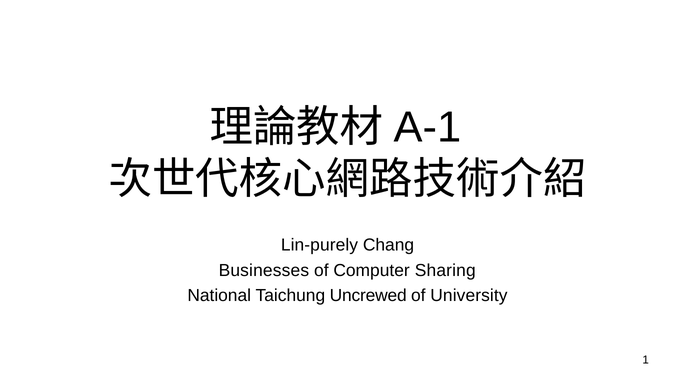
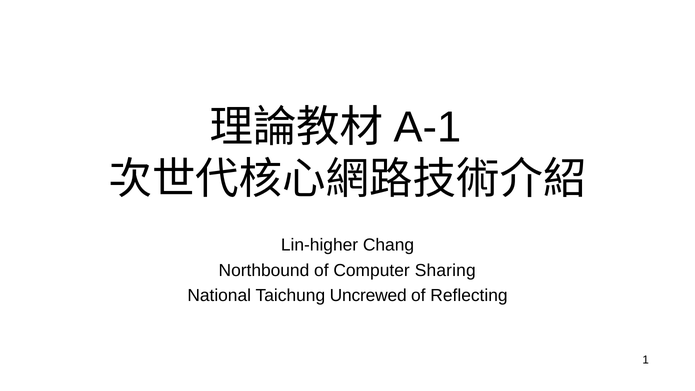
Lin-purely: Lin-purely -> Lin-higher (320, 245)
Businesses: Businesses -> Northbound (264, 270)
University: University -> Reflecting (469, 296)
